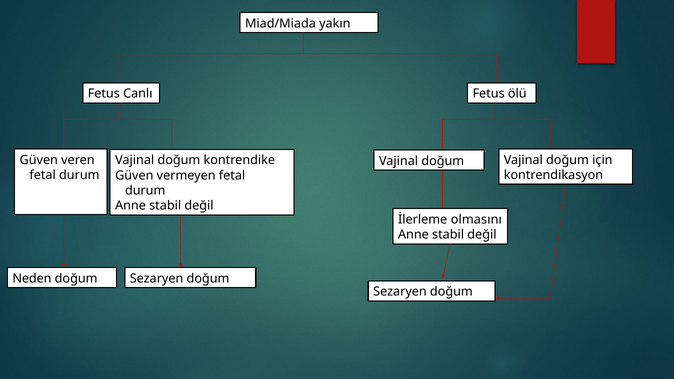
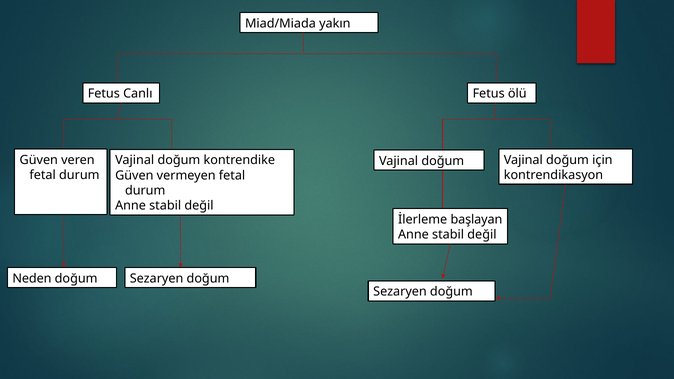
olmasını: olmasını -> başlayan (476, 220)
